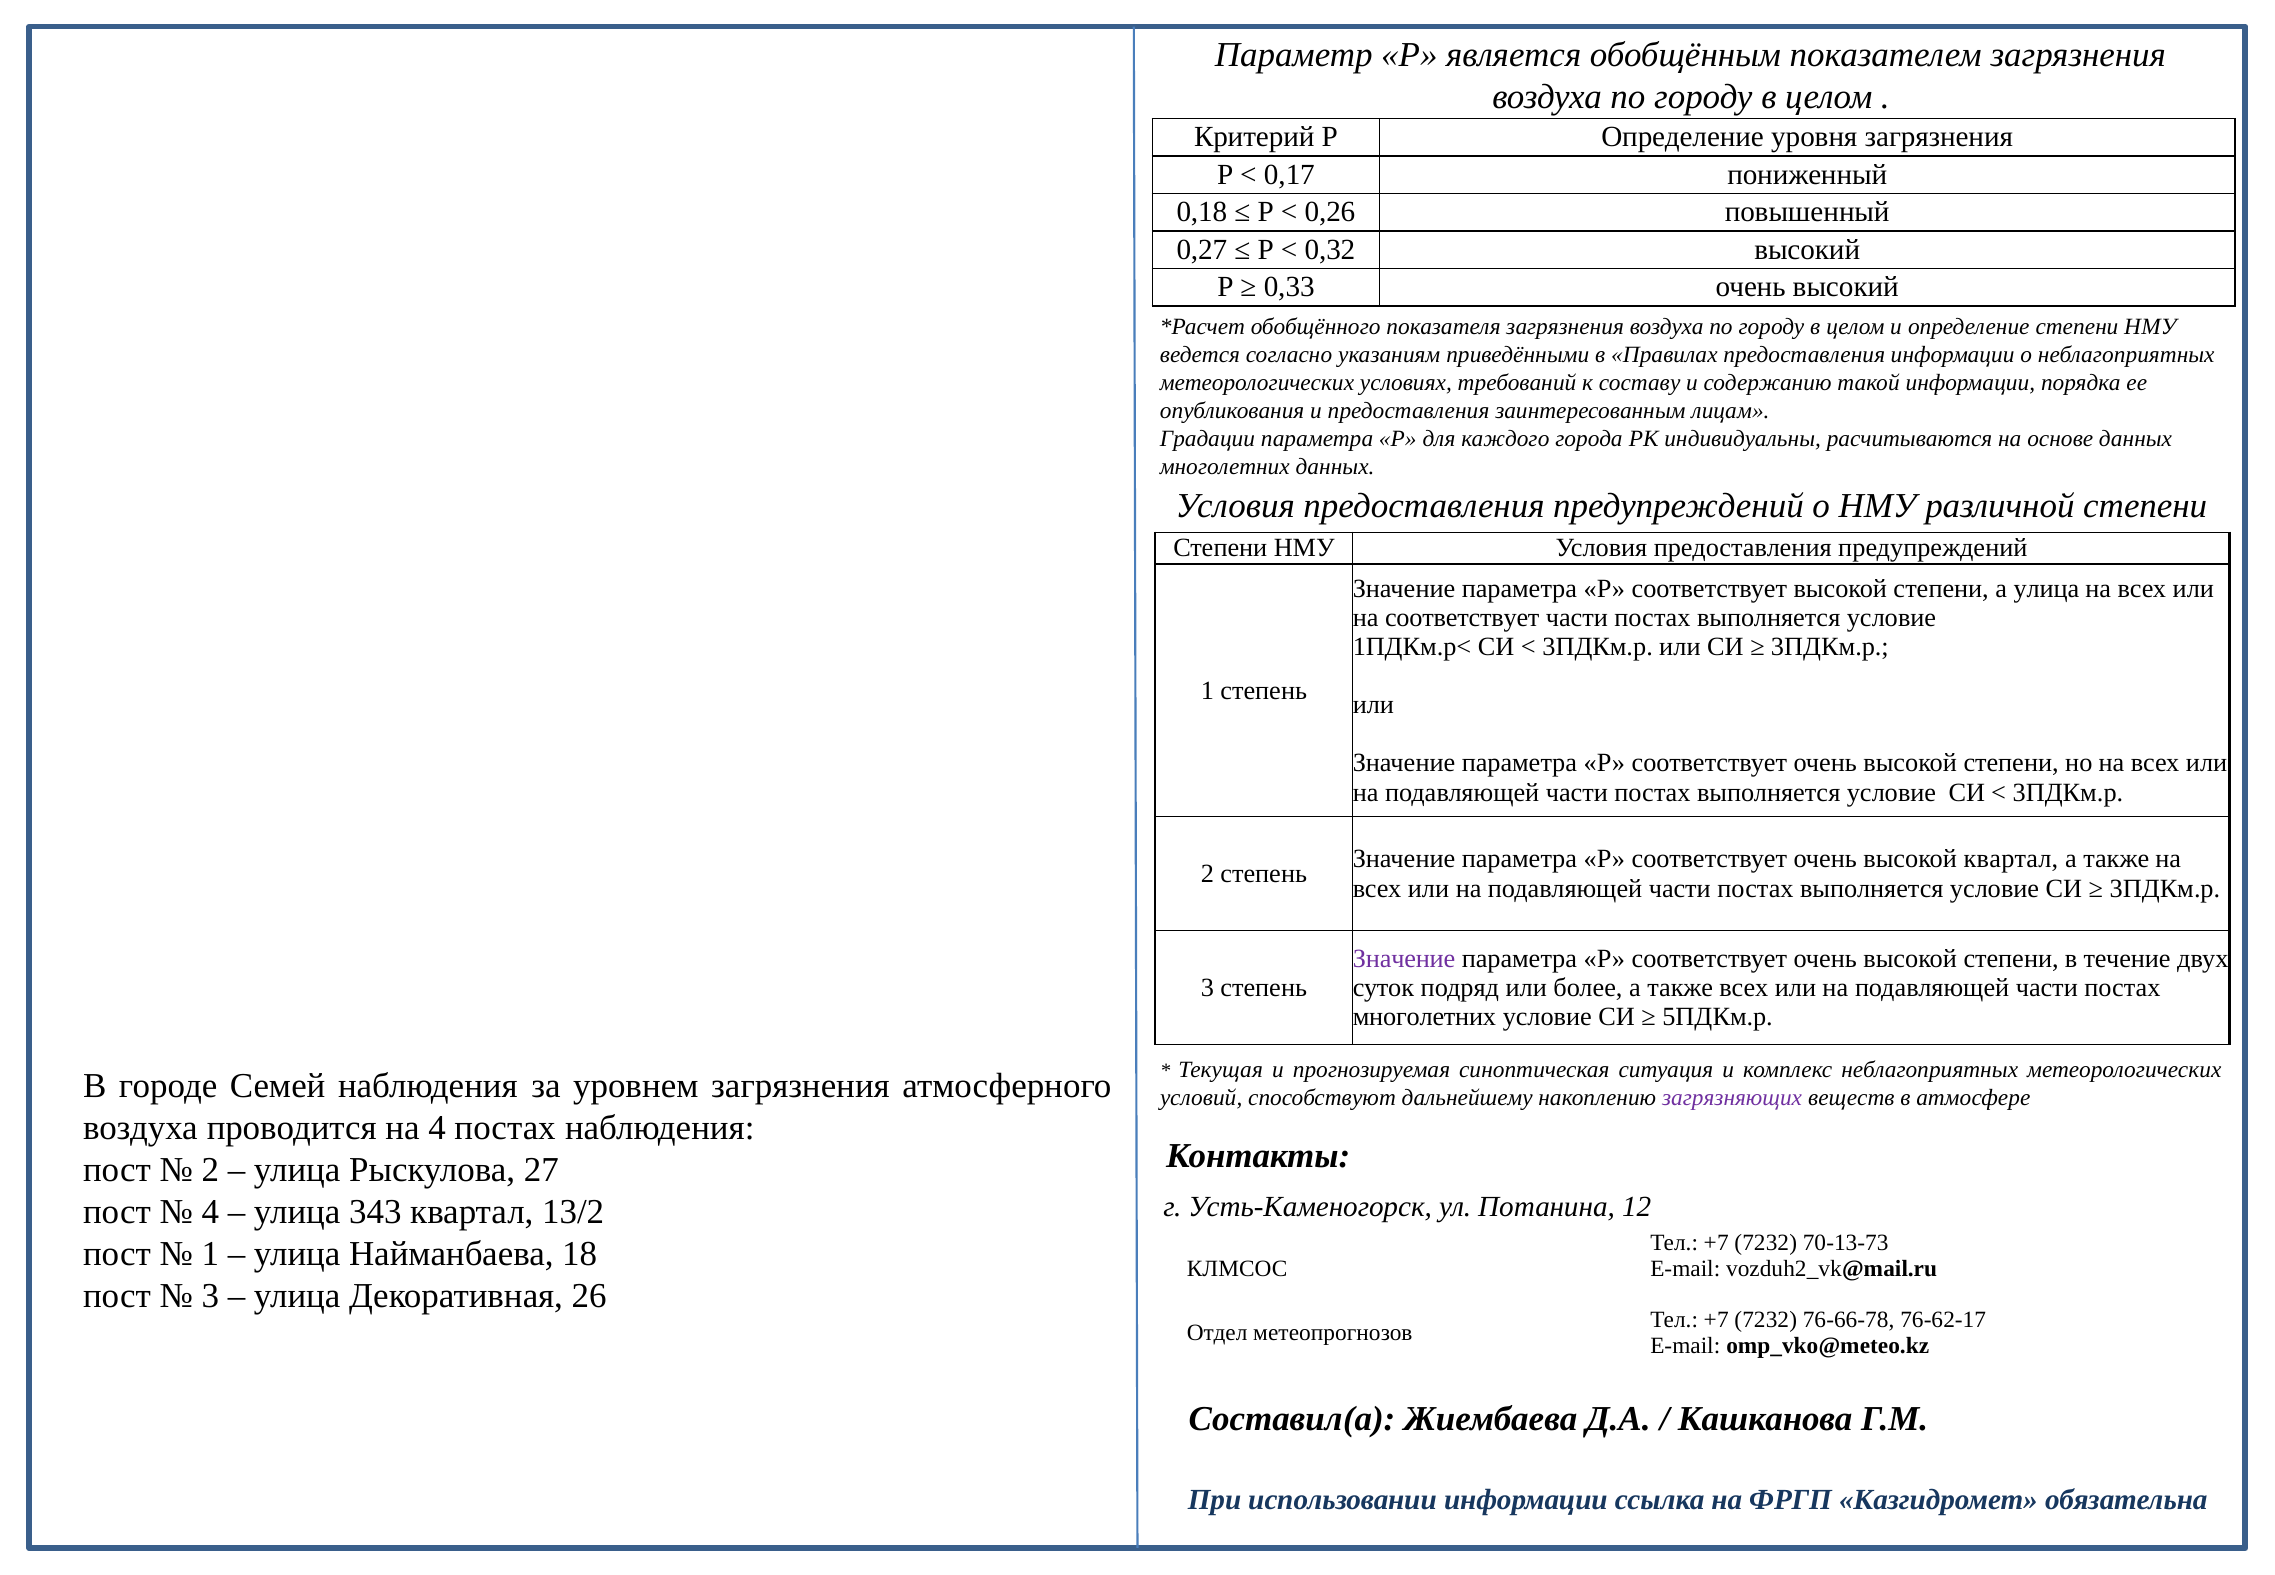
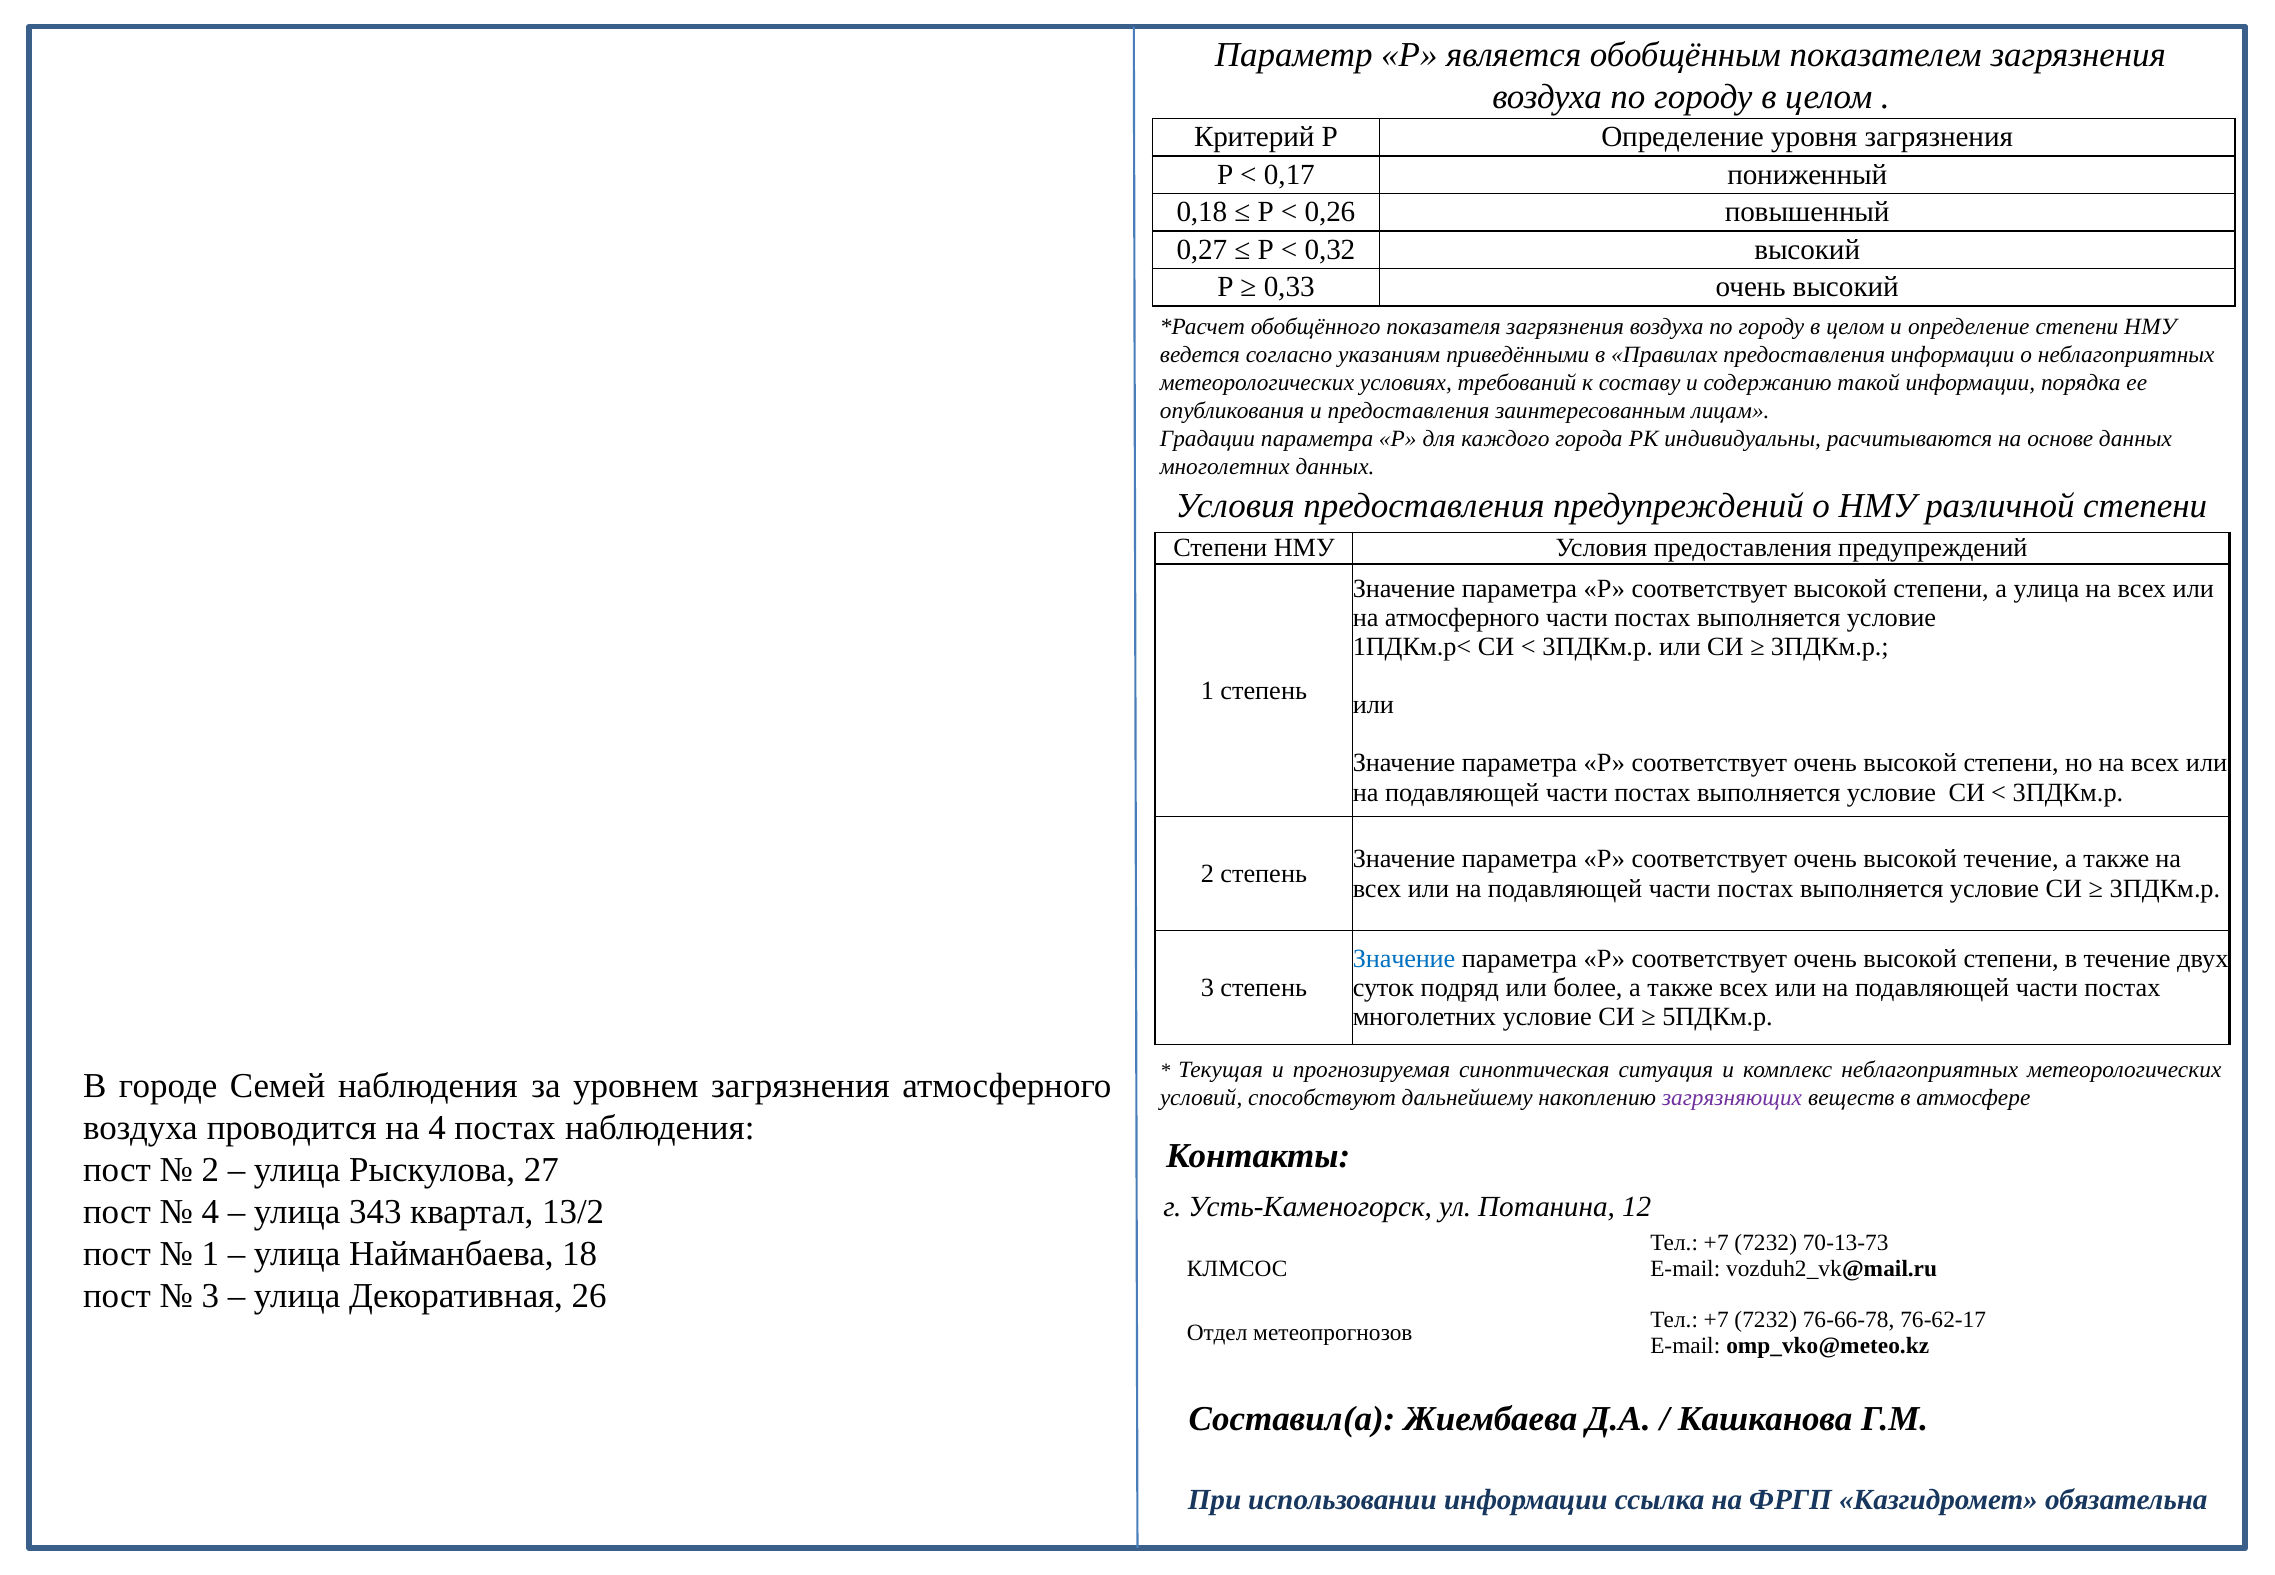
на соответствует: соответствует -> атмосферного (1462, 618)
высокой квартал: квартал -> течение (2011, 859)
Значение colour: purple -> blue (1404, 958)
